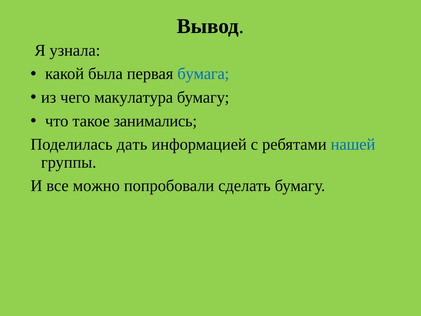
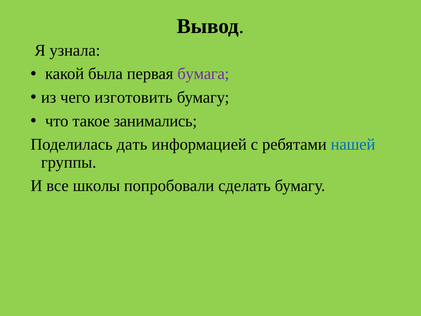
бумага colour: blue -> purple (203, 74)
макулатура: макулатура -> изготовить (134, 97)
можно: можно -> школы (96, 186)
